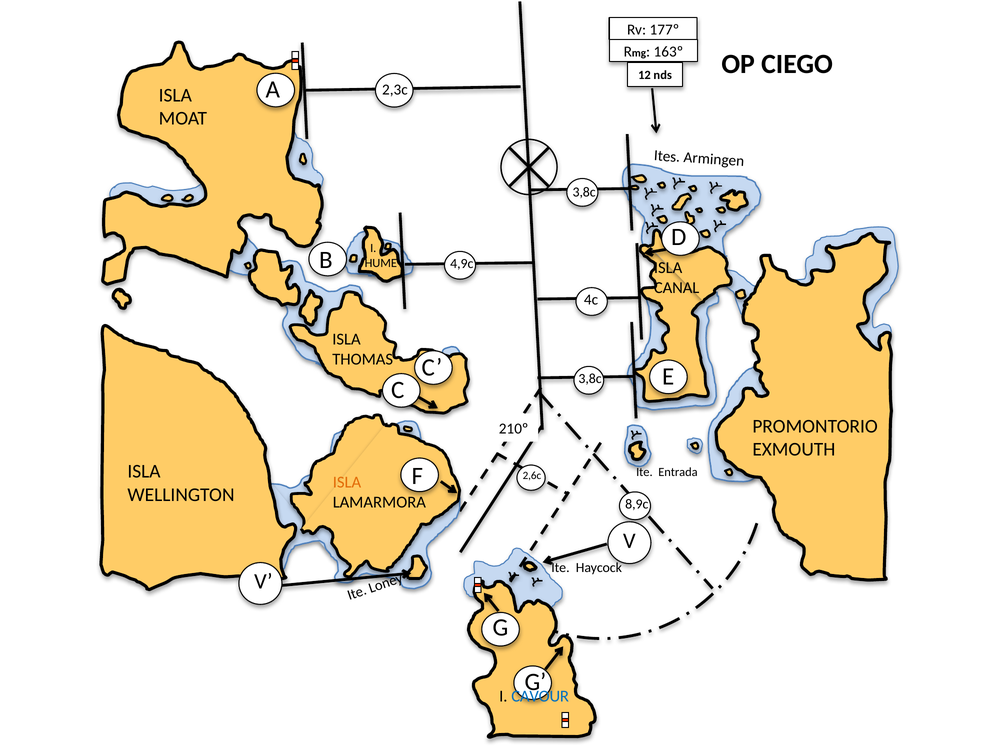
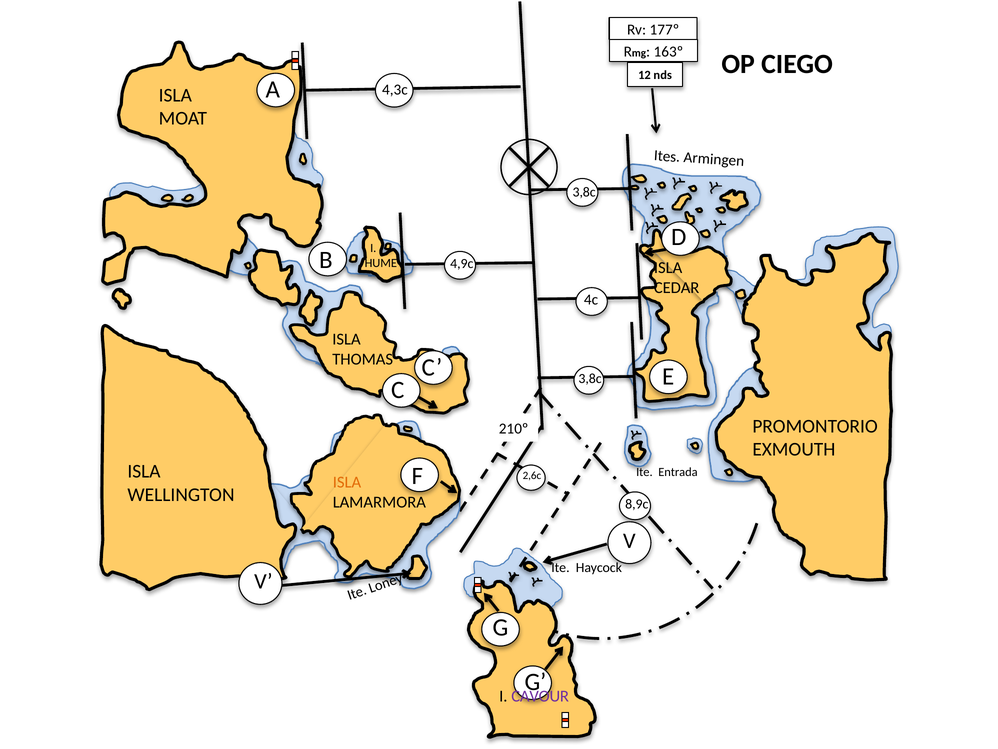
2,3c: 2,3c -> 4,3c (395, 89)
CANAL: CANAL -> CEDAR (677, 287)
CAVOUR colour: blue -> purple (540, 696)
